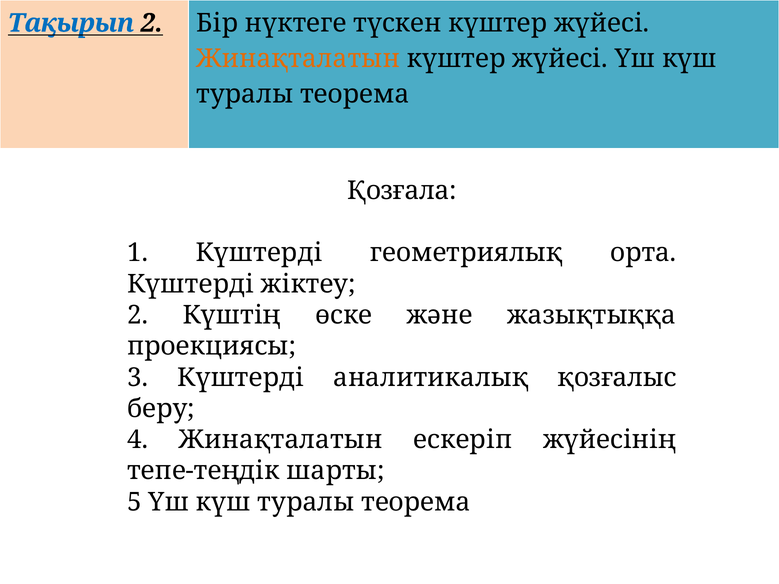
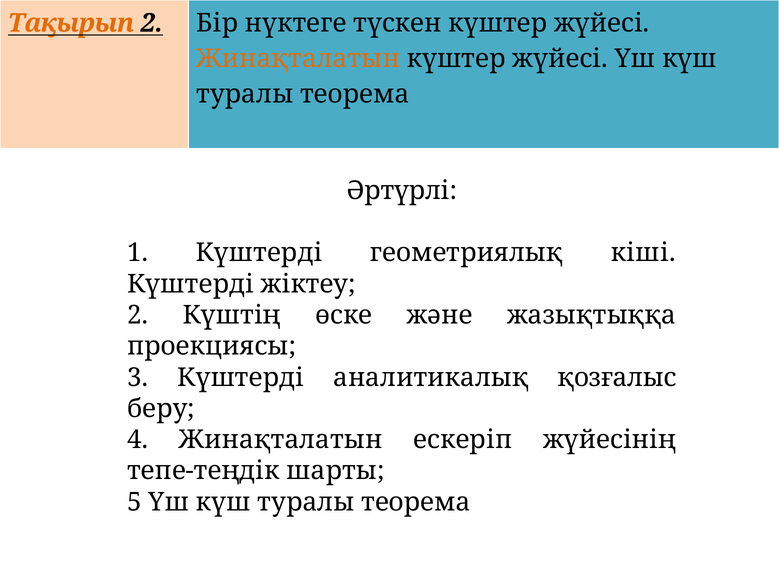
Тақырып colour: blue -> orange (71, 23)
Қозғала: Қозғала -> Әртүрлі (402, 191)
орта: орта -> кіші (643, 253)
